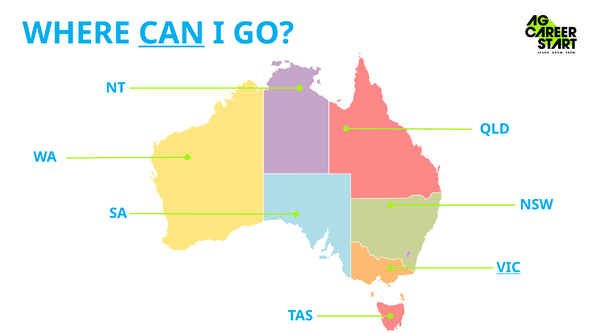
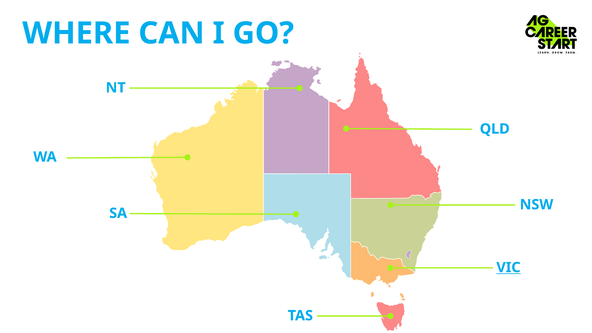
CAN underline: present -> none (172, 33)
